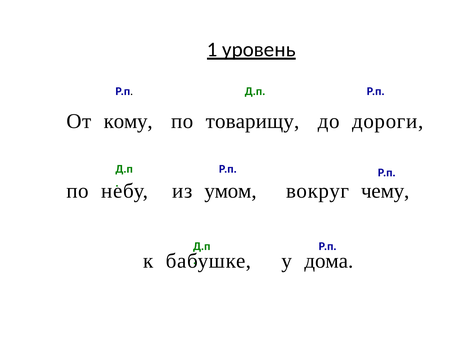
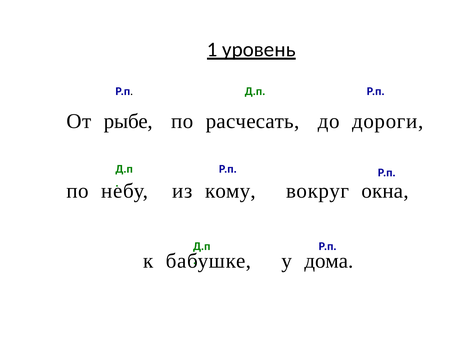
кому: кому -> рыбе (128, 121)
товарищу: товарищу -> расчесать (253, 121)
умом: умом -> кому (230, 191)
чему: чему -> окна (385, 191)
